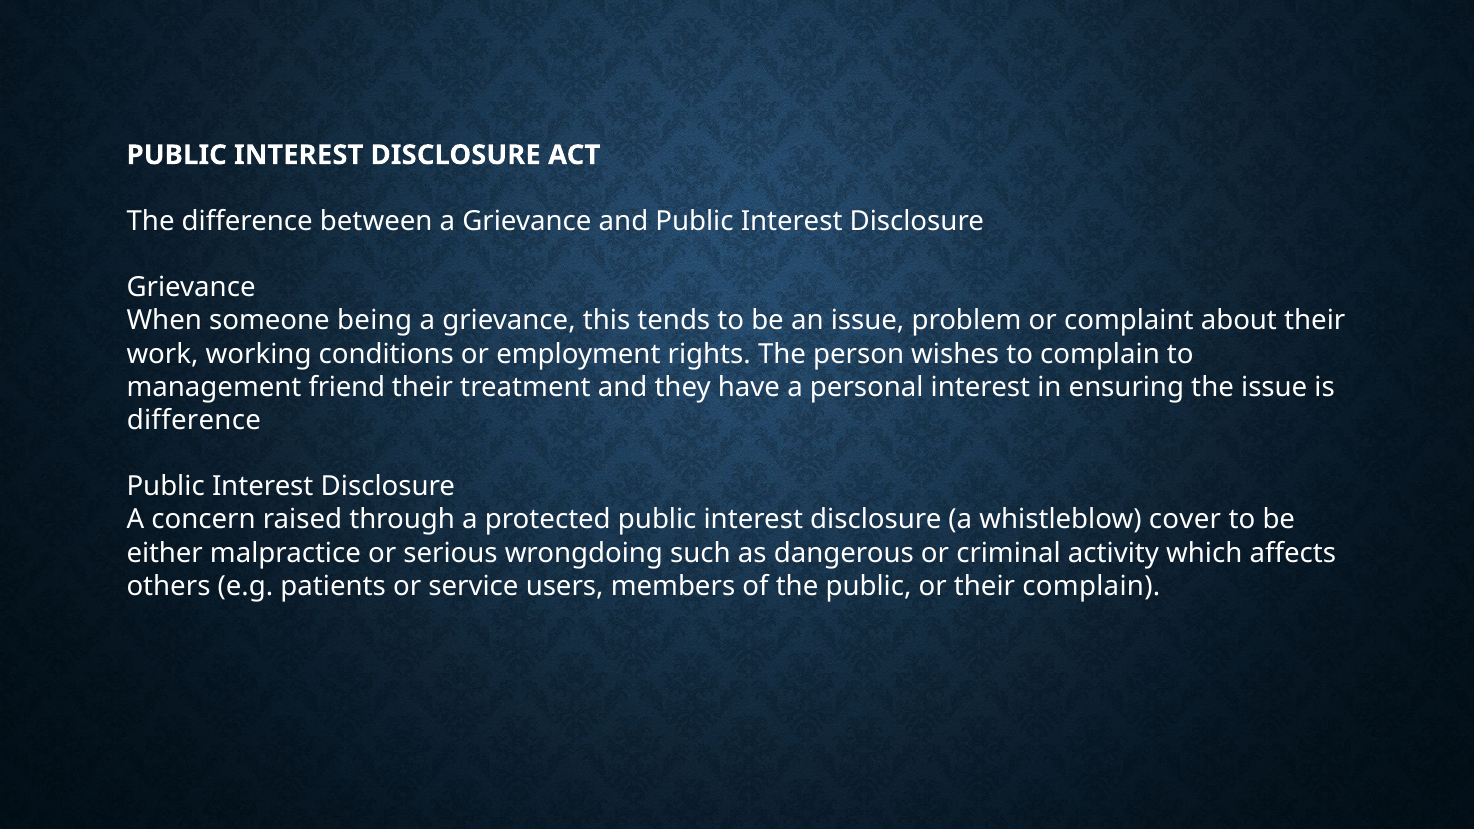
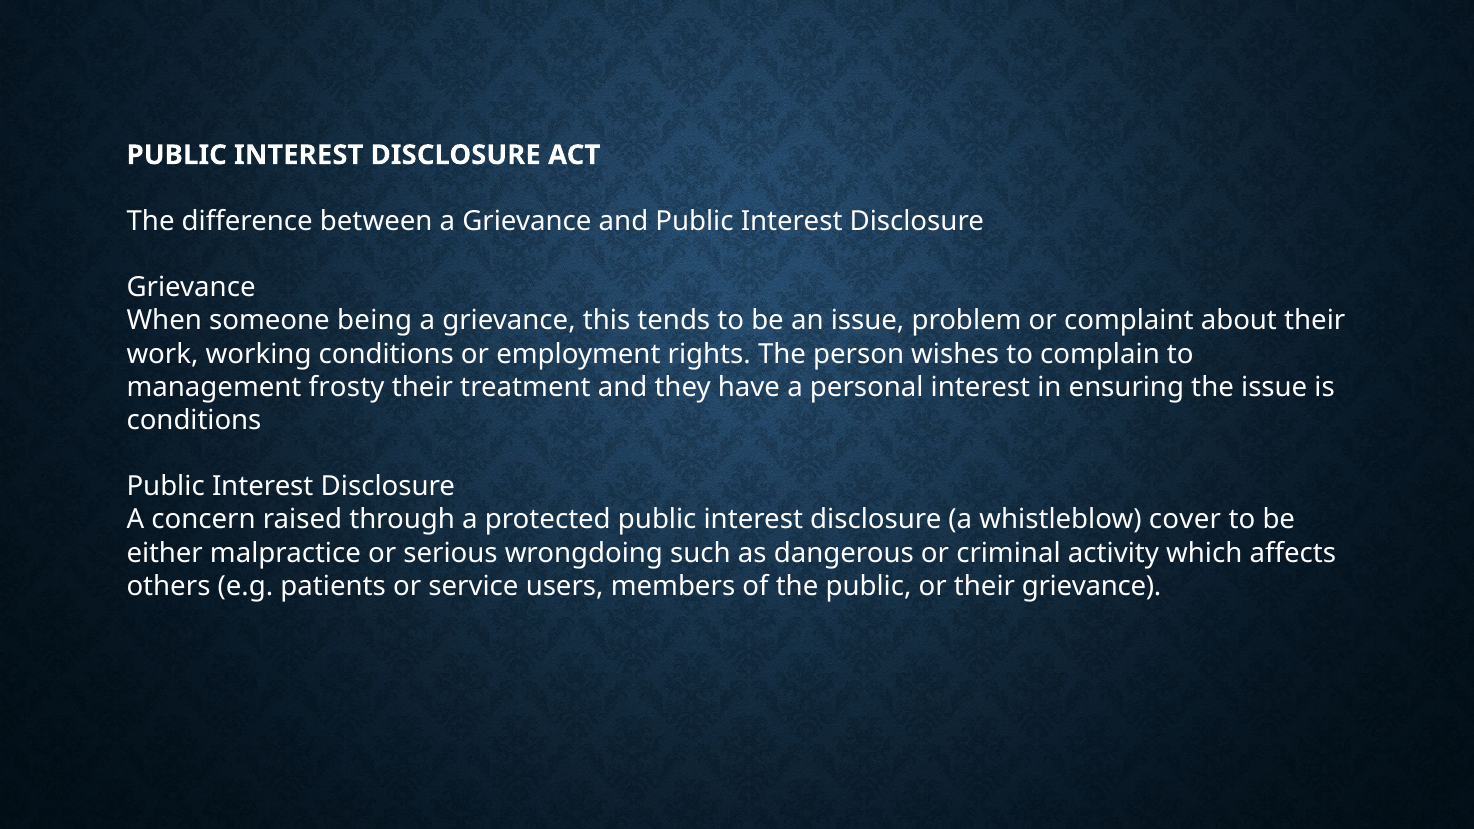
friend: friend -> frosty (347, 387)
difference: difference -> conditions (194, 420)
their complain: complain -> grievance (1092, 586)
